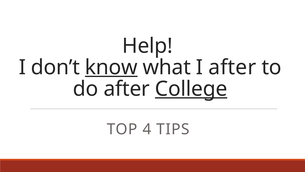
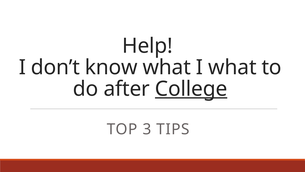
know underline: present -> none (111, 67)
I after: after -> what (232, 67)
4: 4 -> 3 (147, 129)
